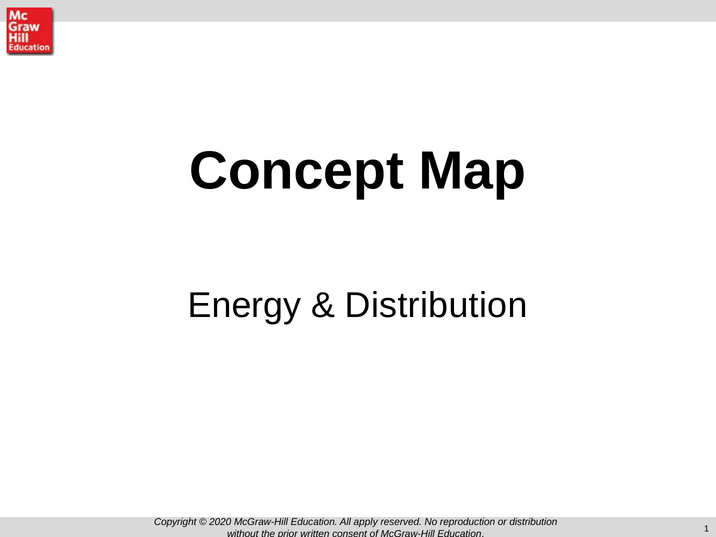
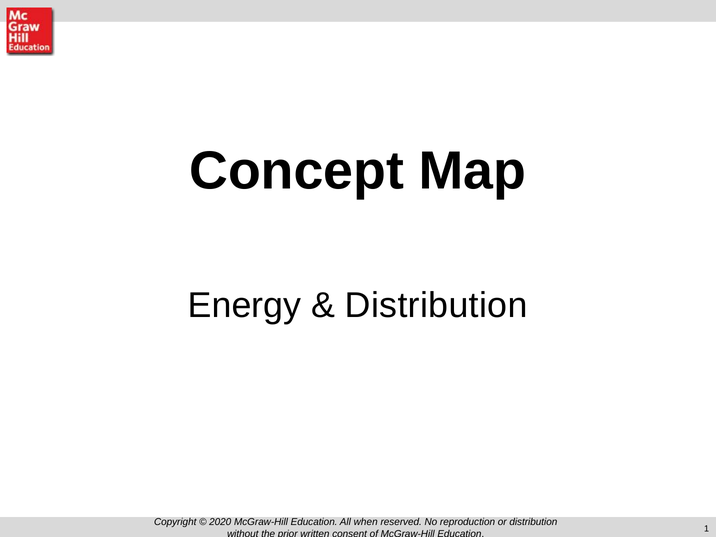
apply: apply -> when (366, 522)
